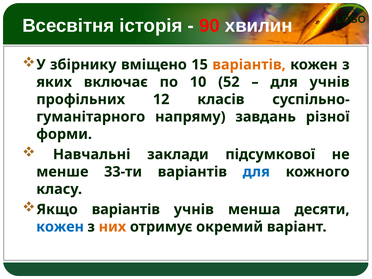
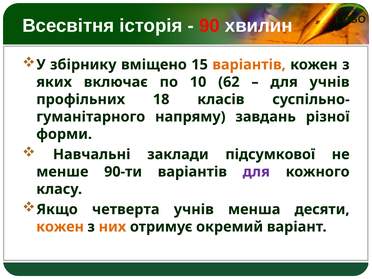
52: 52 -> 62 (229, 82)
12: 12 -> 18 (161, 99)
33-ти: 33-ти -> 90-ти (123, 172)
для colour: blue -> purple (256, 172)
Якщо варіантів: варіантів -> четверта (126, 209)
кожен colour: blue -> orange (60, 227)
